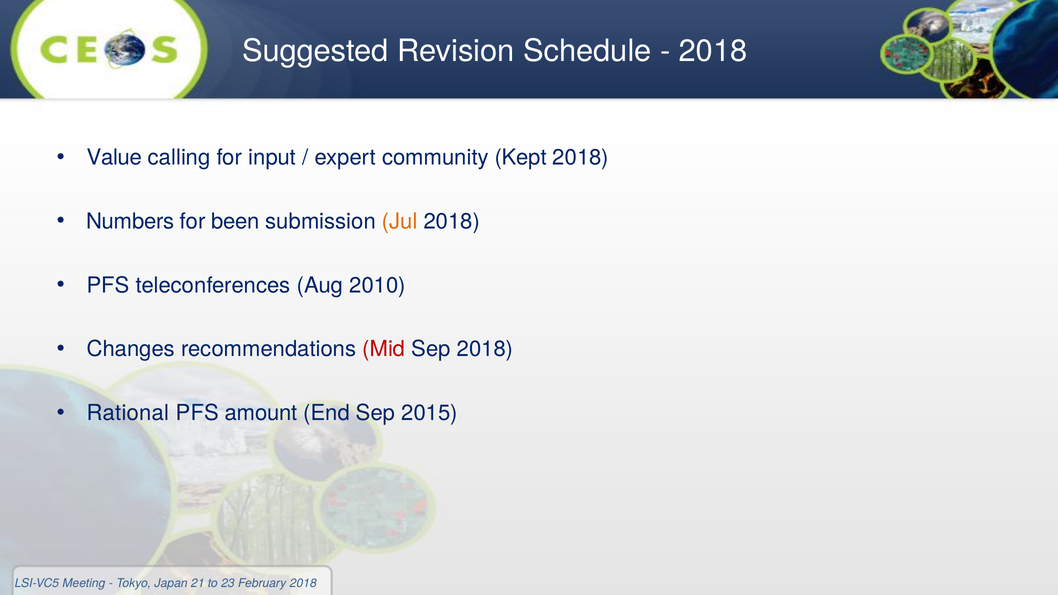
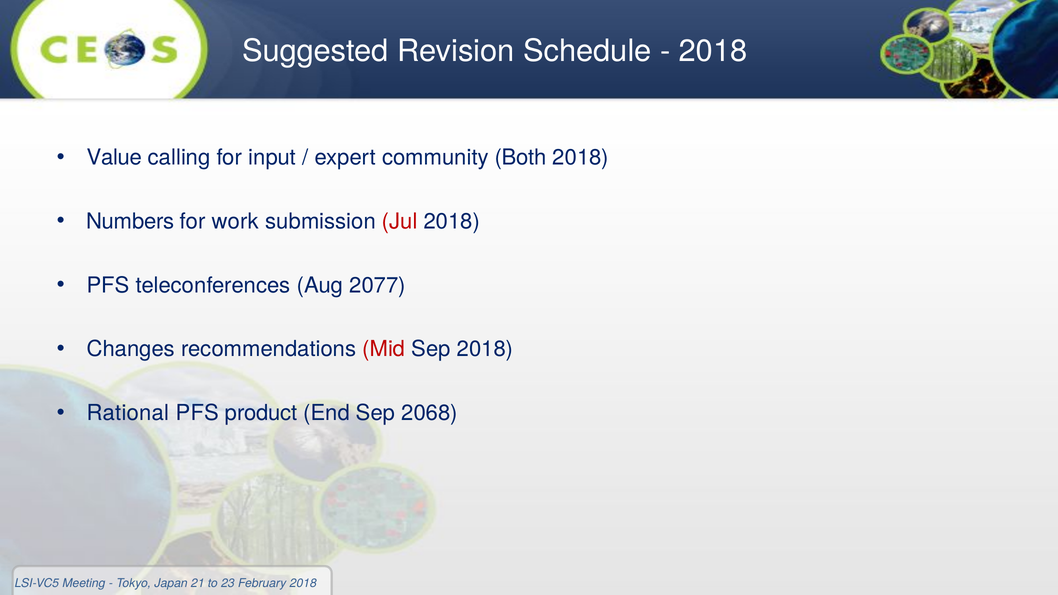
Kept: Kept -> Both (521, 158)
been: been -> work (235, 221)
Jul colour: orange -> red (400, 221)
2010: 2010 -> 2077 (377, 285)
amount: amount -> product (261, 413)
2015: 2015 -> 2068 (430, 413)
